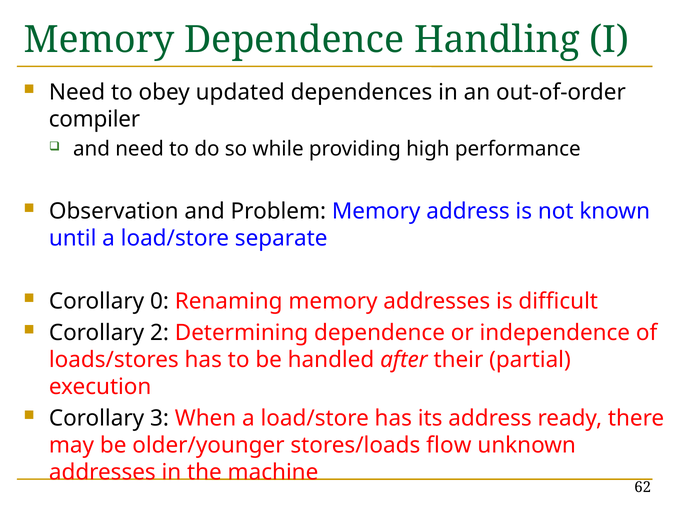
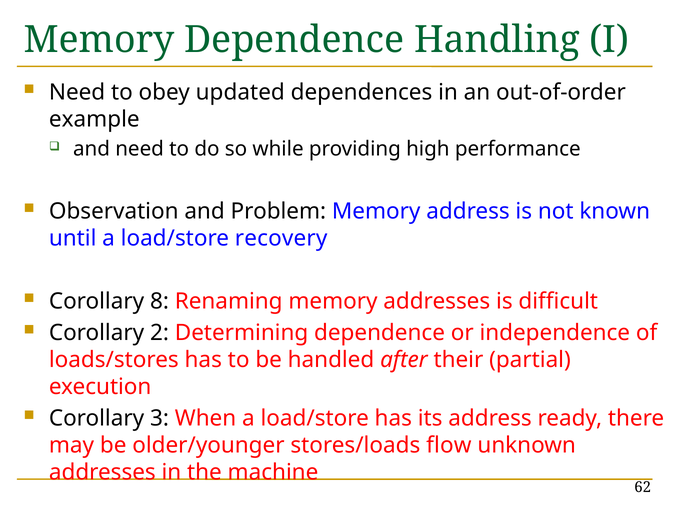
compiler: compiler -> example (94, 119)
separate: separate -> recovery (281, 238)
0: 0 -> 8 (160, 301)
